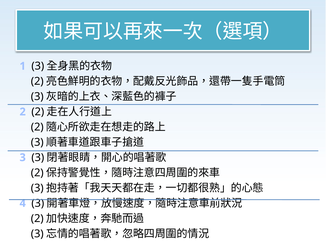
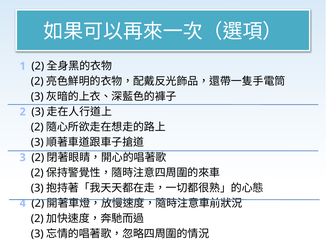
1 3: 3 -> 2 (38, 66)
2 2: 2 -> 3 (38, 112)
3 3: 3 -> 2 (38, 157)
4 3: 3 -> 2 (38, 203)
